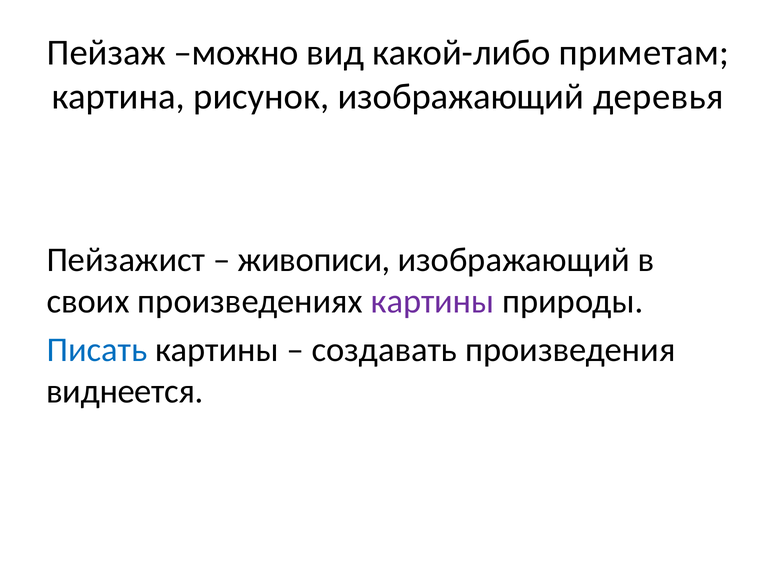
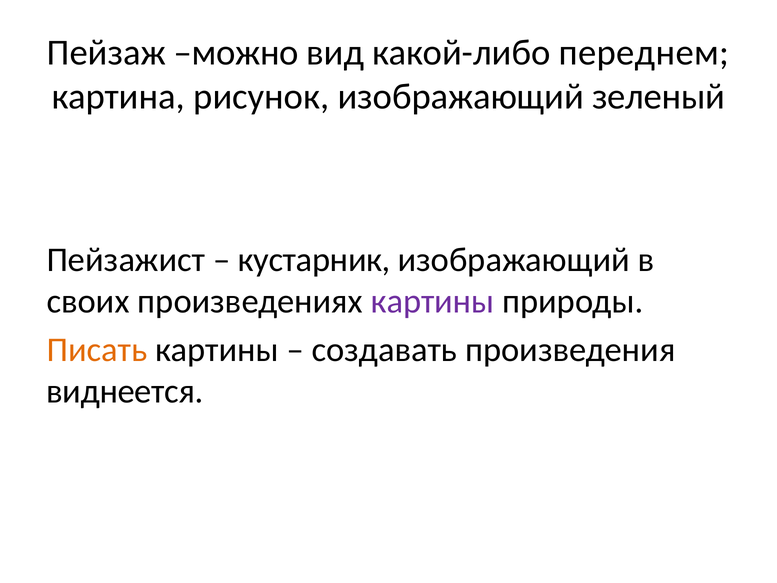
приметам: приметам -> переднем (644, 52)
деревья: деревья -> зеленый (659, 96)
живописи: живописи -> кустарник (314, 260)
Писать colour: blue -> orange (97, 350)
